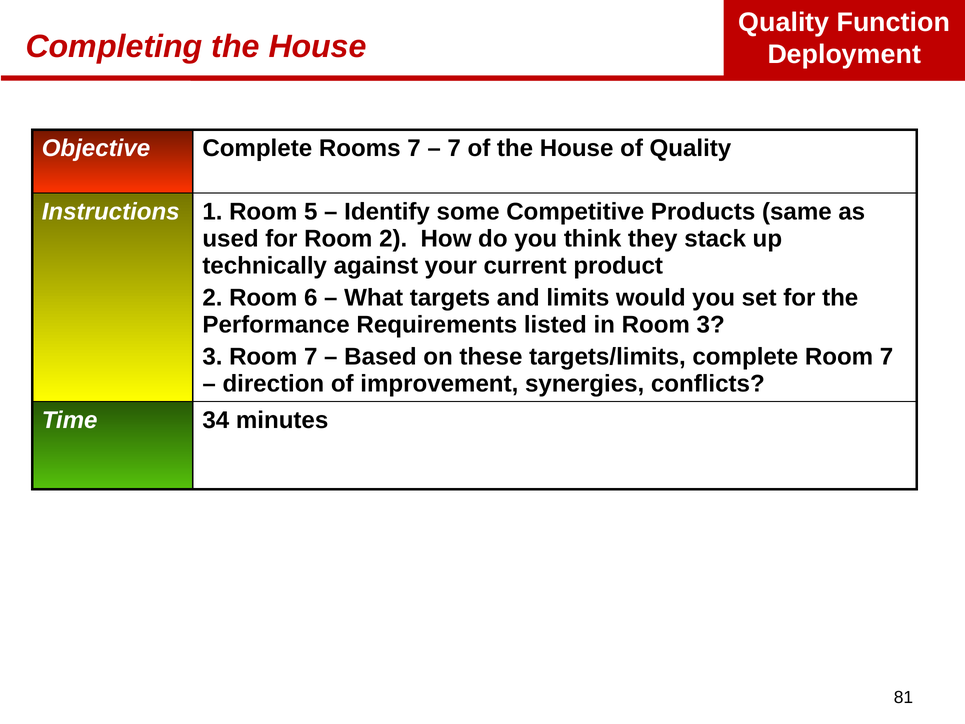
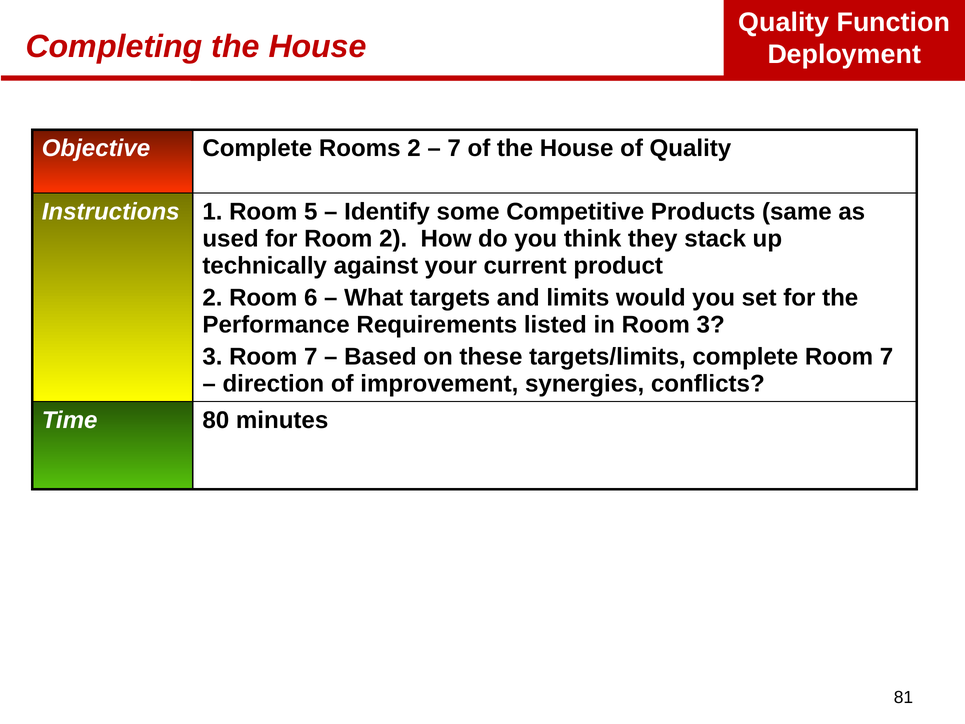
Rooms 7: 7 -> 2 (414, 148)
34: 34 -> 80 (216, 420)
